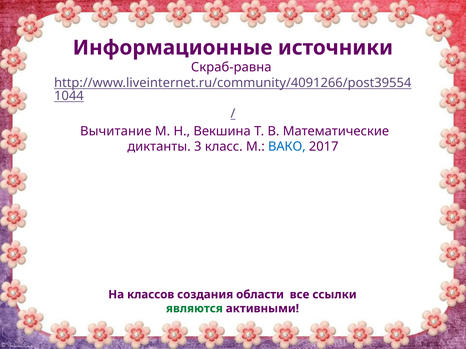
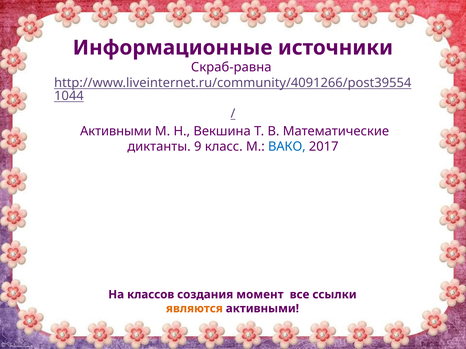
Вычитание: Вычитание -> Активными (116, 131)
3: 3 -> 9 (198, 147)
области: области -> момент (260, 295)
являются colour: green -> orange (194, 309)
